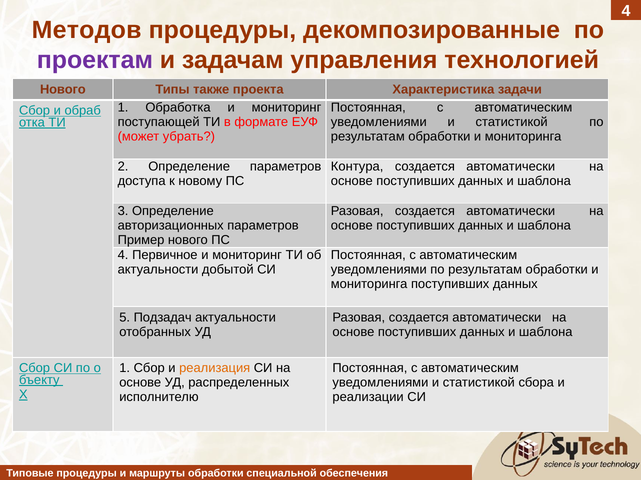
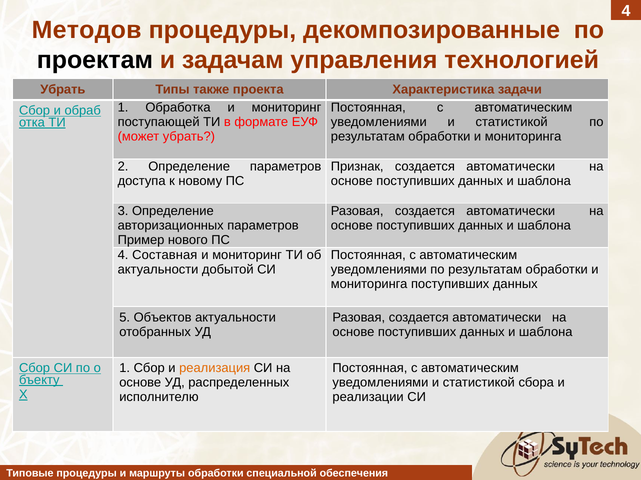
проектам colour: purple -> black (95, 60)
Нового: Нового -> Убрать (63, 90)
Контура: Контура -> Признак (357, 167)
Первичное: Первичное -> Составная (165, 255)
Подзадач: Подзадач -> Объектов (163, 318)
